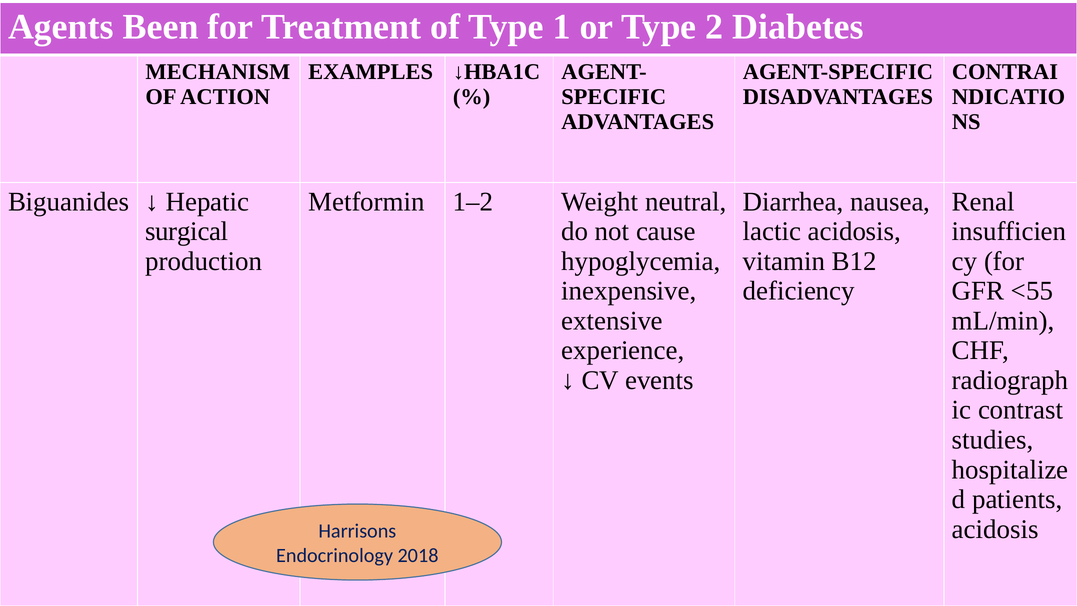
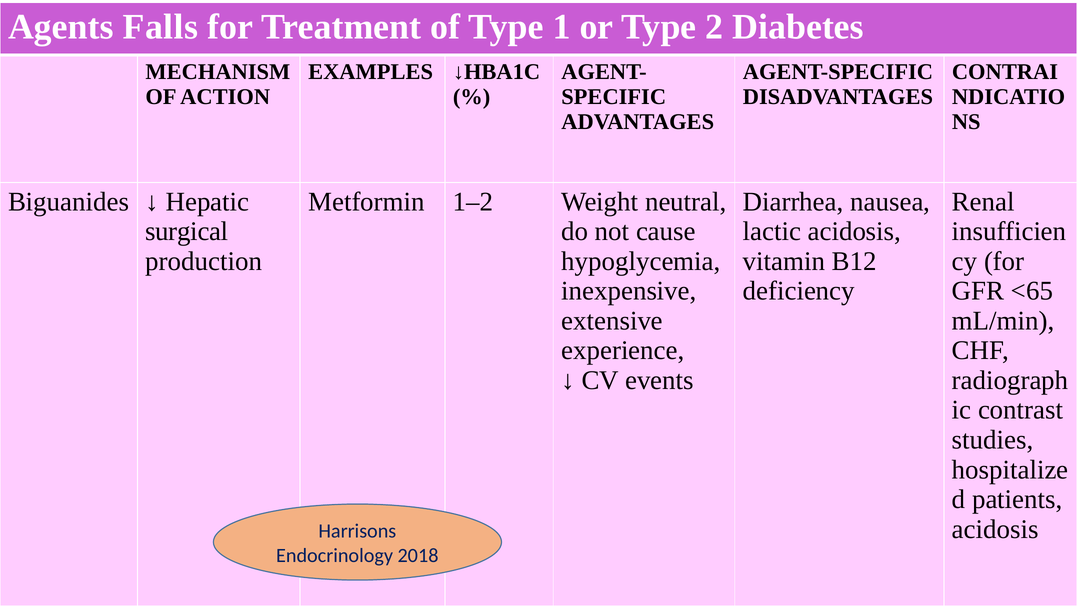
Been: Been -> Falls (160, 27)
<55: <55 -> <65 (1032, 291)
